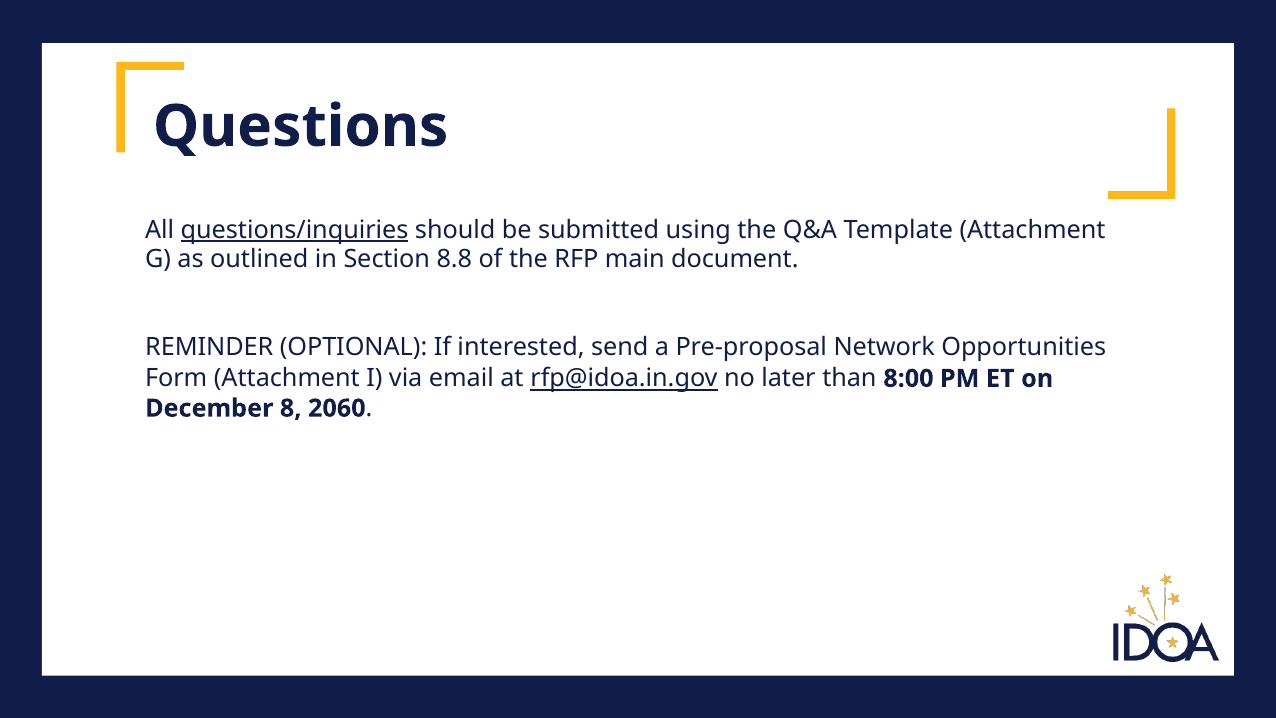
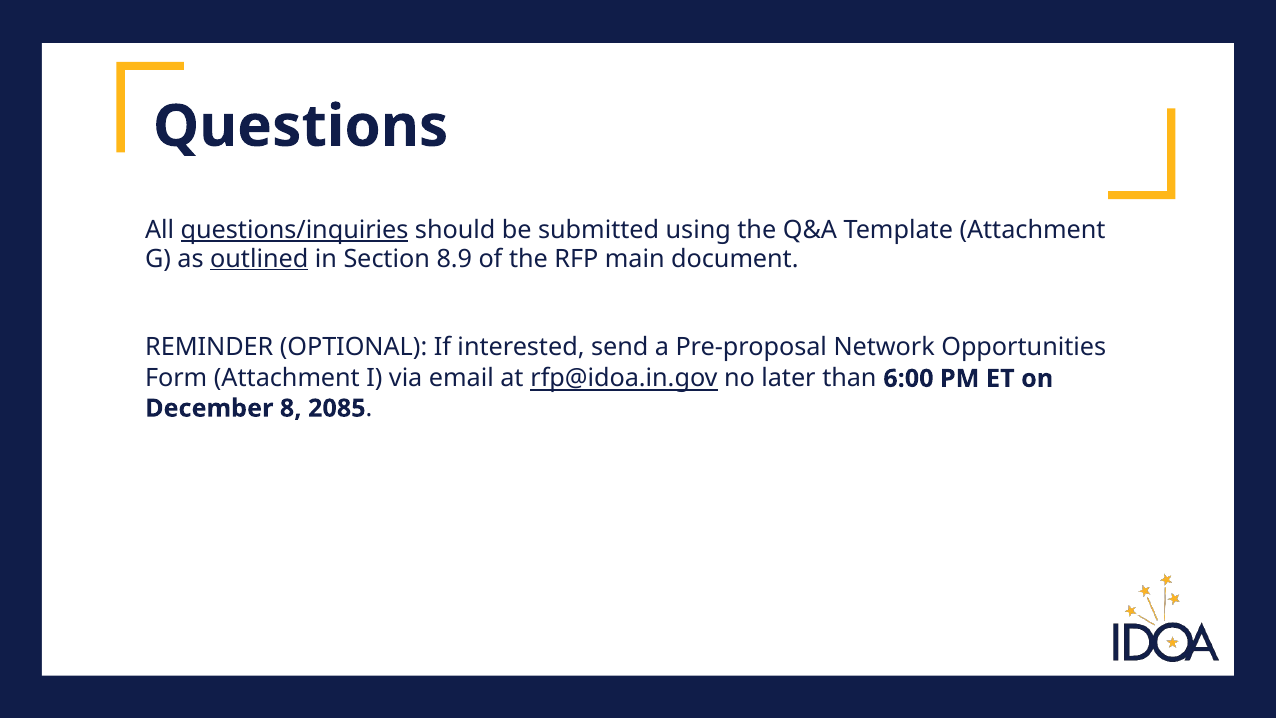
outlined underline: none -> present (259, 259)
8.8: 8.8 -> 8.9 (454, 259)
8:00: 8:00 -> 6:00 (908, 378)
2060: 2060 -> 2085 (337, 408)
